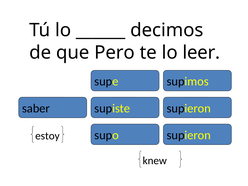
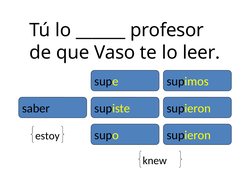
decimos: decimos -> profesor (167, 30)
Pero: Pero -> Vaso (115, 53)
